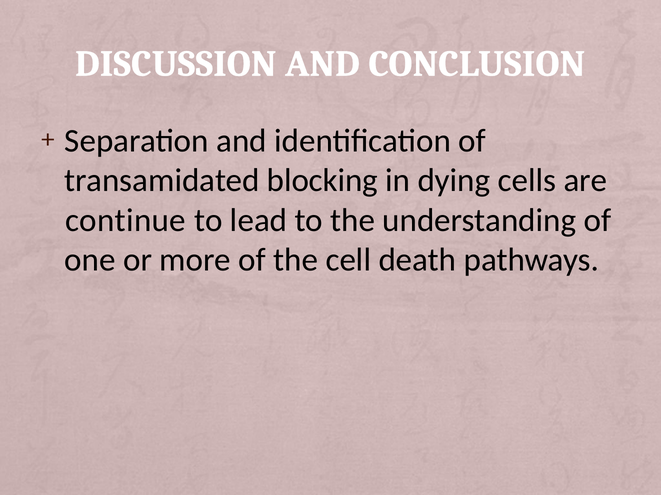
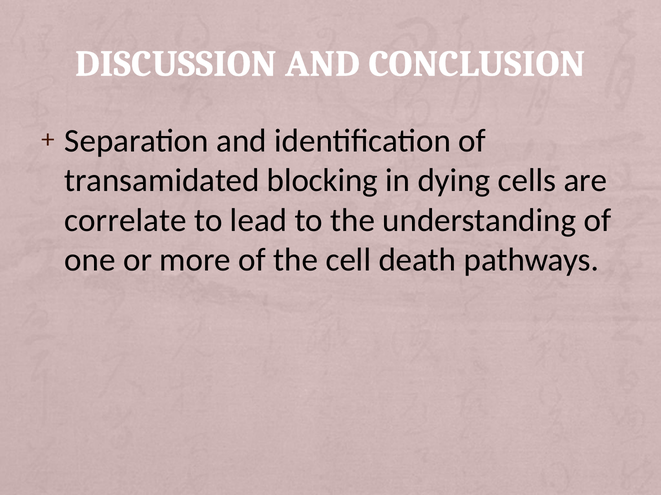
continue: continue -> correlate (126, 220)
